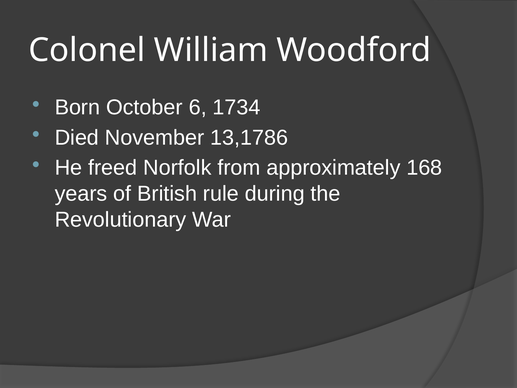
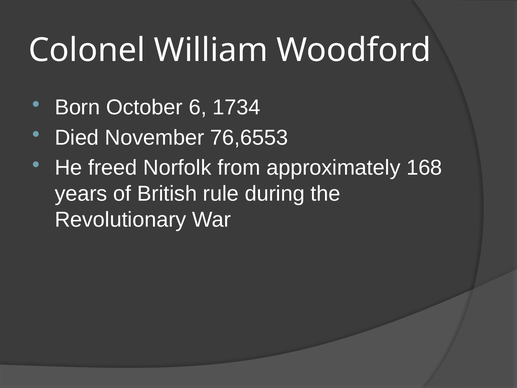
13,1786: 13,1786 -> 76,6553 (249, 138)
